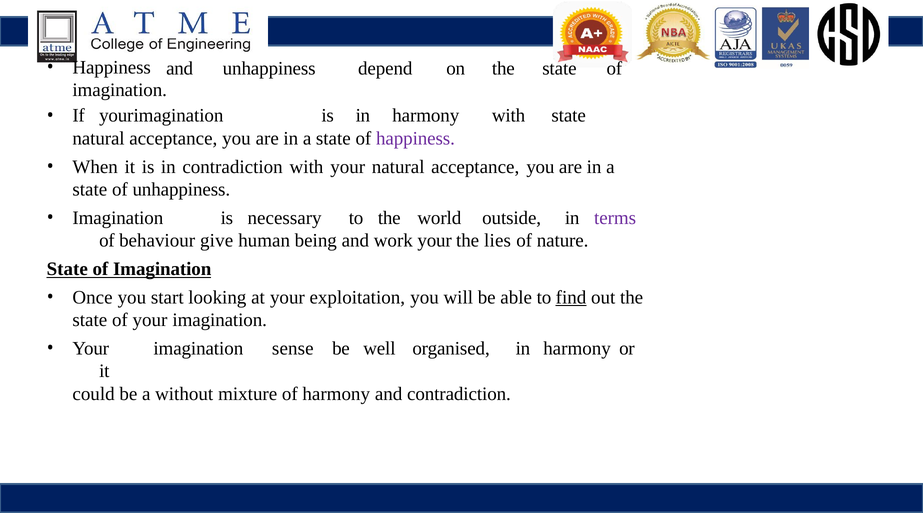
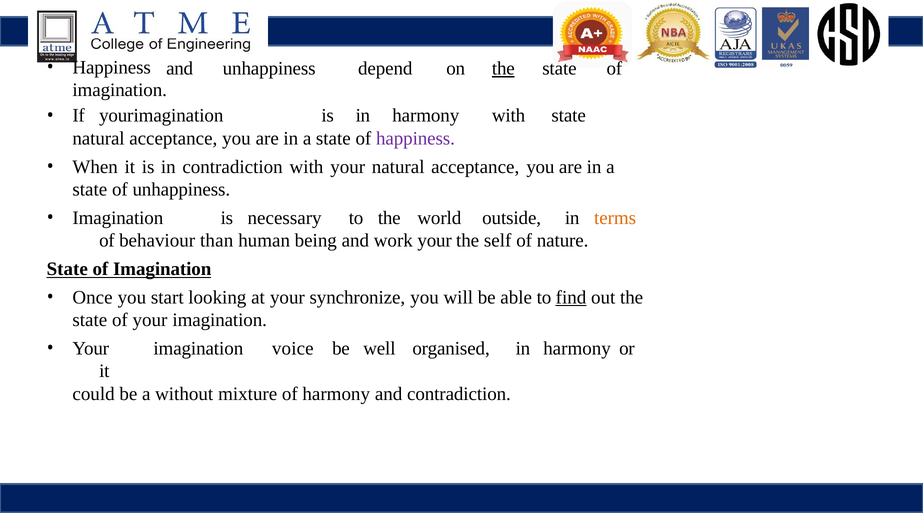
the underline: none -> present (503, 69)
terms colour: purple -> orange (615, 218)
give: give -> than (217, 241)
lies: lies -> self (498, 241)
exploitation: exploitation -> synchronize (357, 297)
sense: sense -> voice (293, 348)
